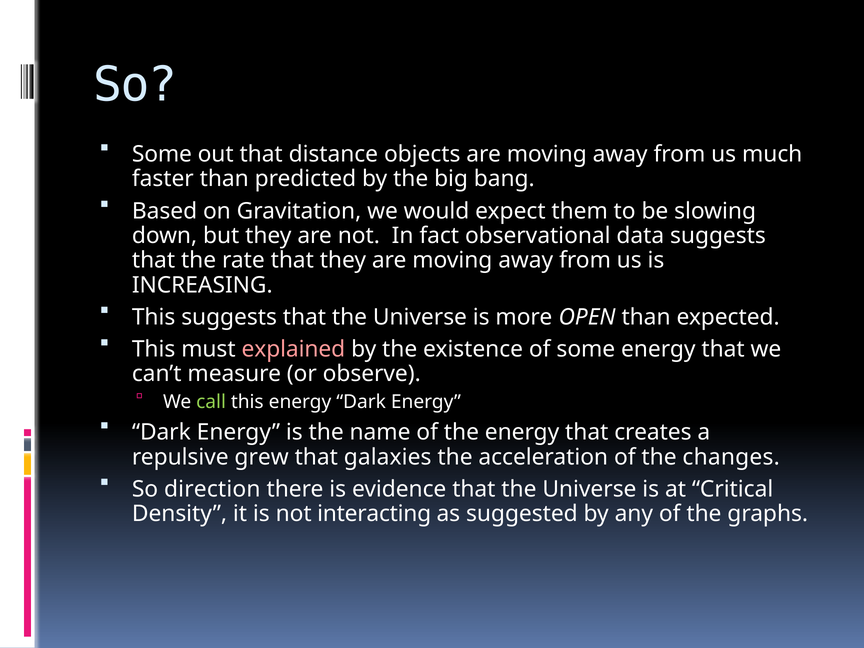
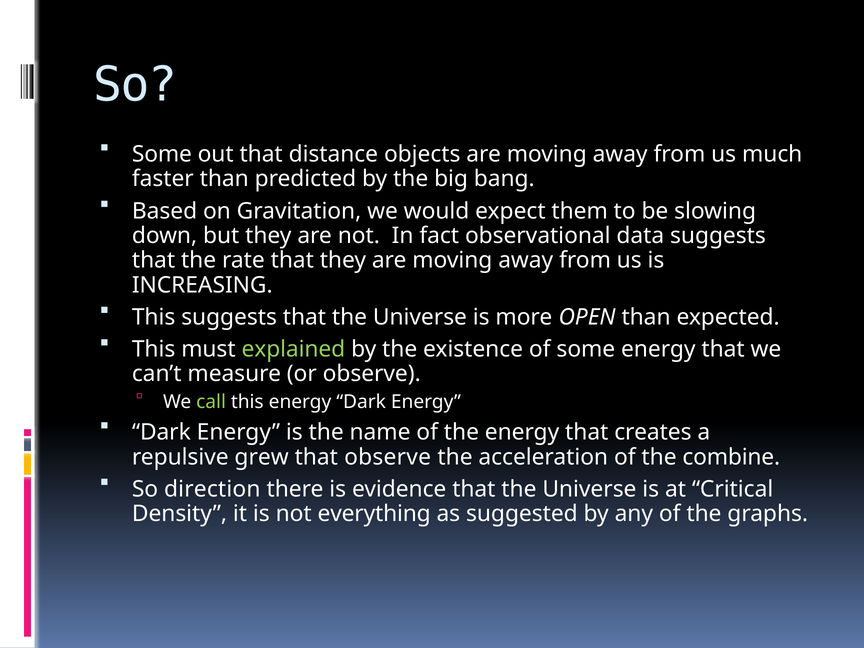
explained colour: pink -> light green (293, 349)
that galaxies: galaxies -> observe (388, 457)
changes: changes -> combine (731, 457)
interacting: interacting -> everything (374, 514)
